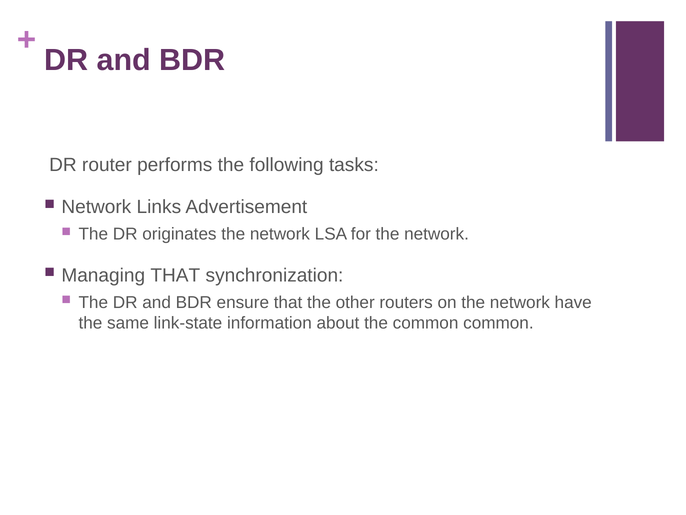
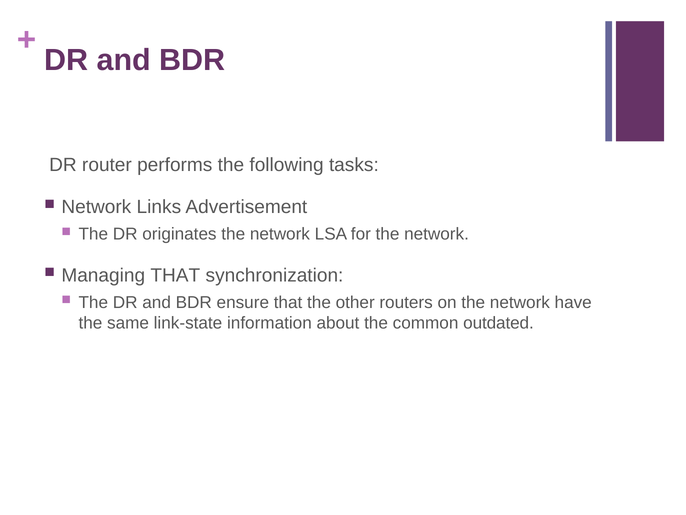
common common: common -> outdated (498, 323)
